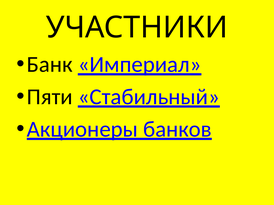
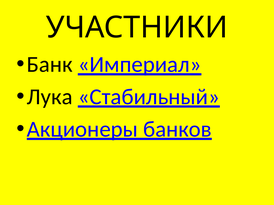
Пяти: Пяти -> Лука (50, 97)
